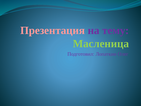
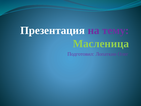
Презентация colour: pink -> white (53, 30)
